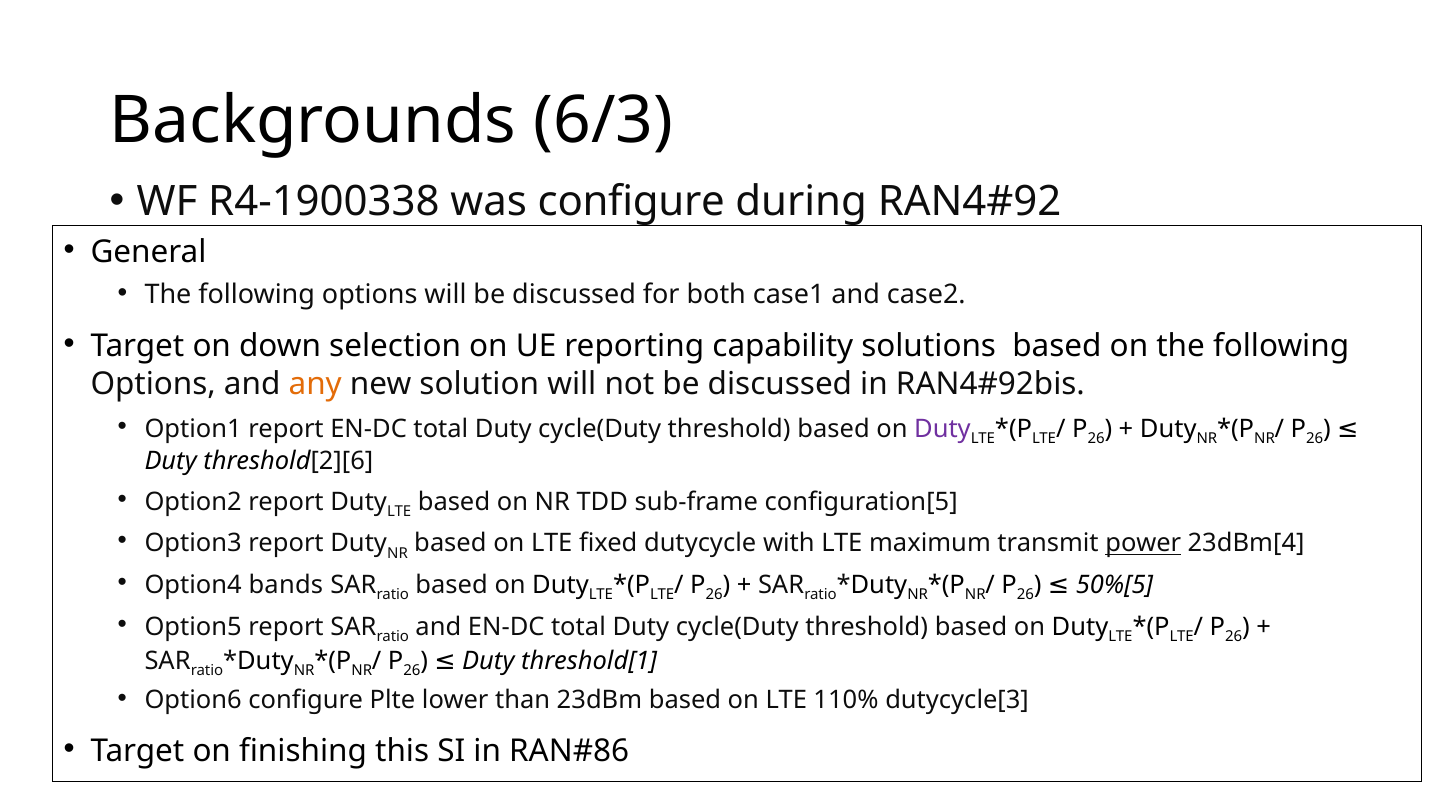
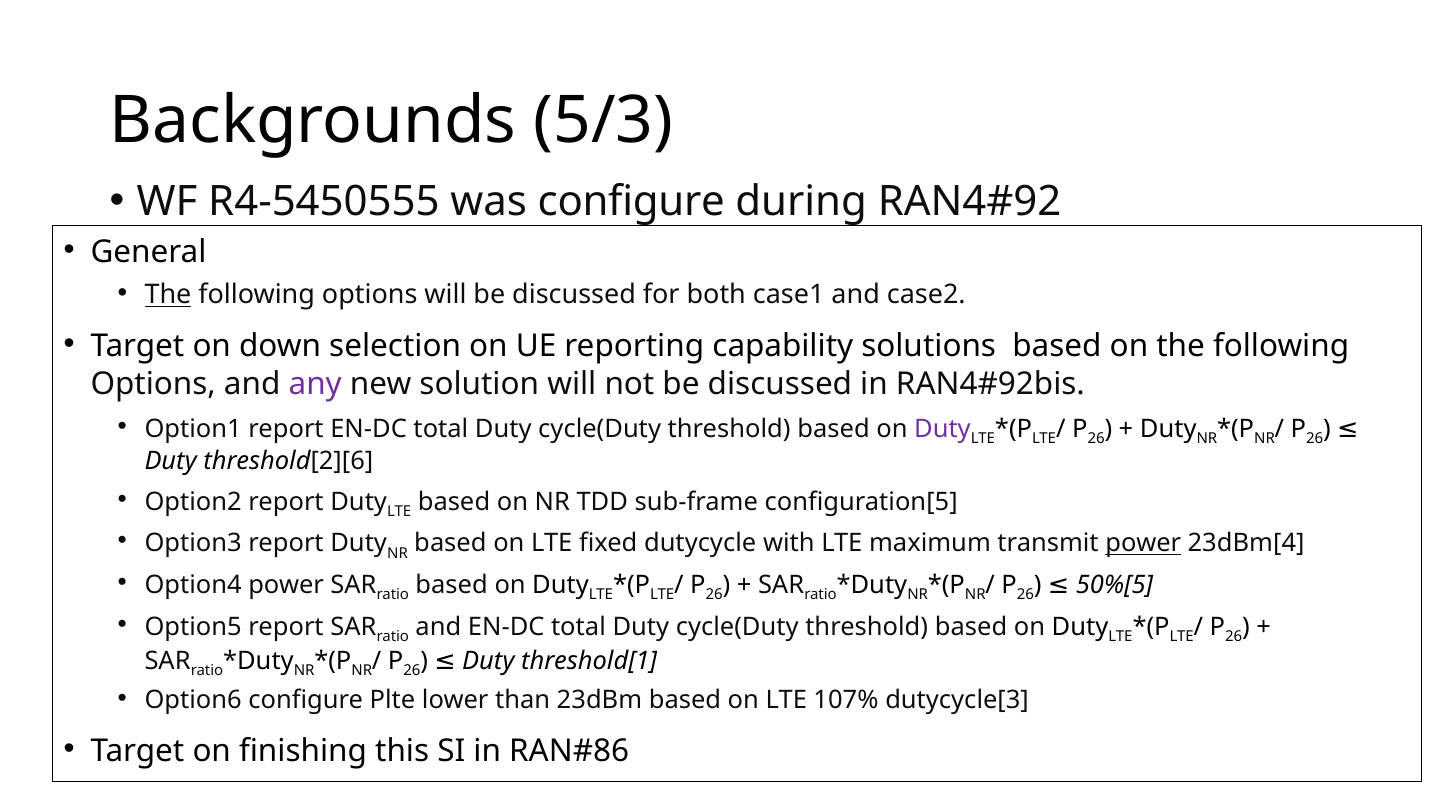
6/3: 6/3 -> 5/3 (603, 121)
R4-1900338: R4-1900338 -> R4-5450555 (324, 202)
The underline: none -> present (168, 295)
any colour: orange -> purple (315, 384)
Option4 bands: bands -> power (286, 585)
110%: 110% -> 107% (846, 701)
